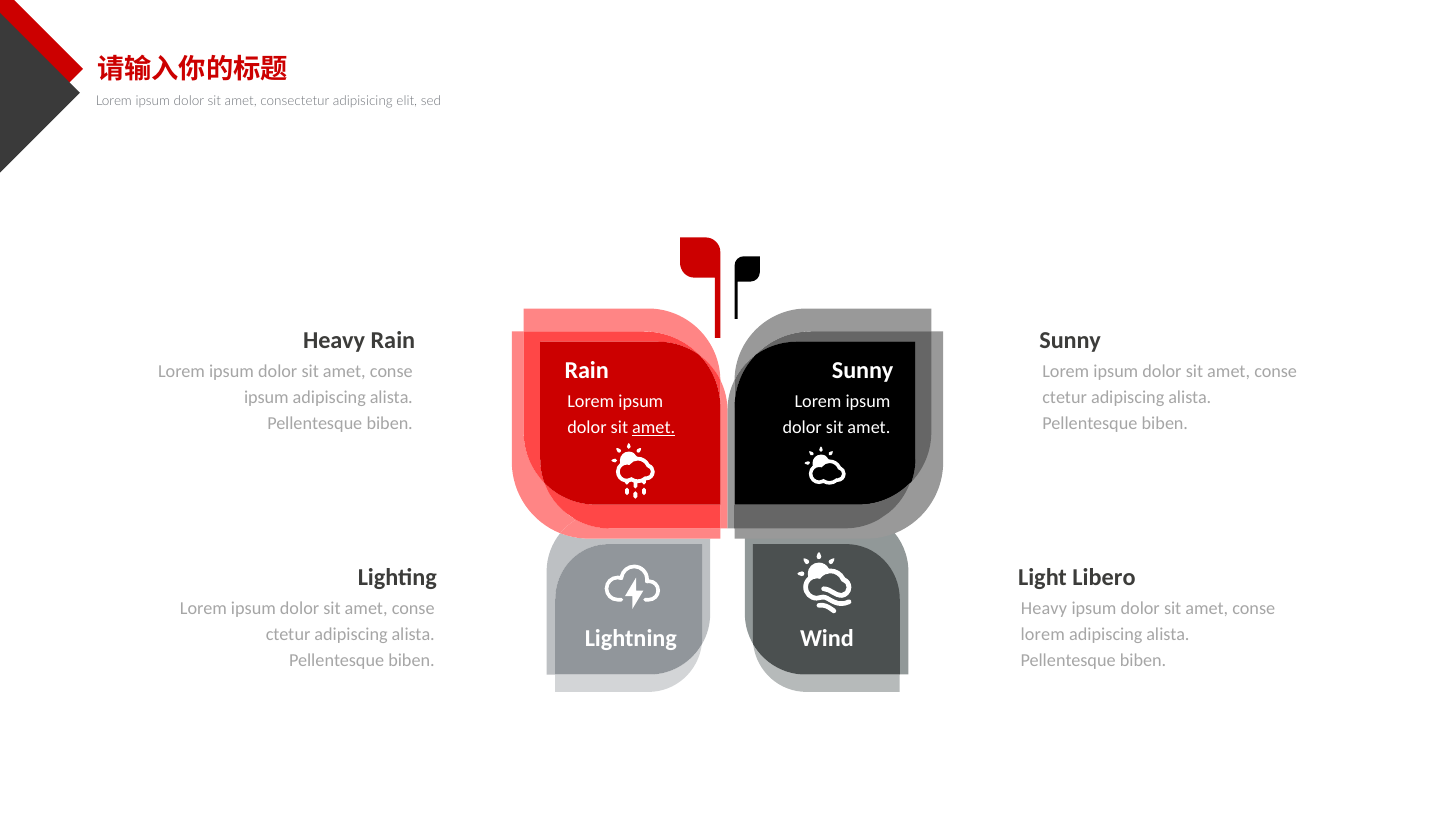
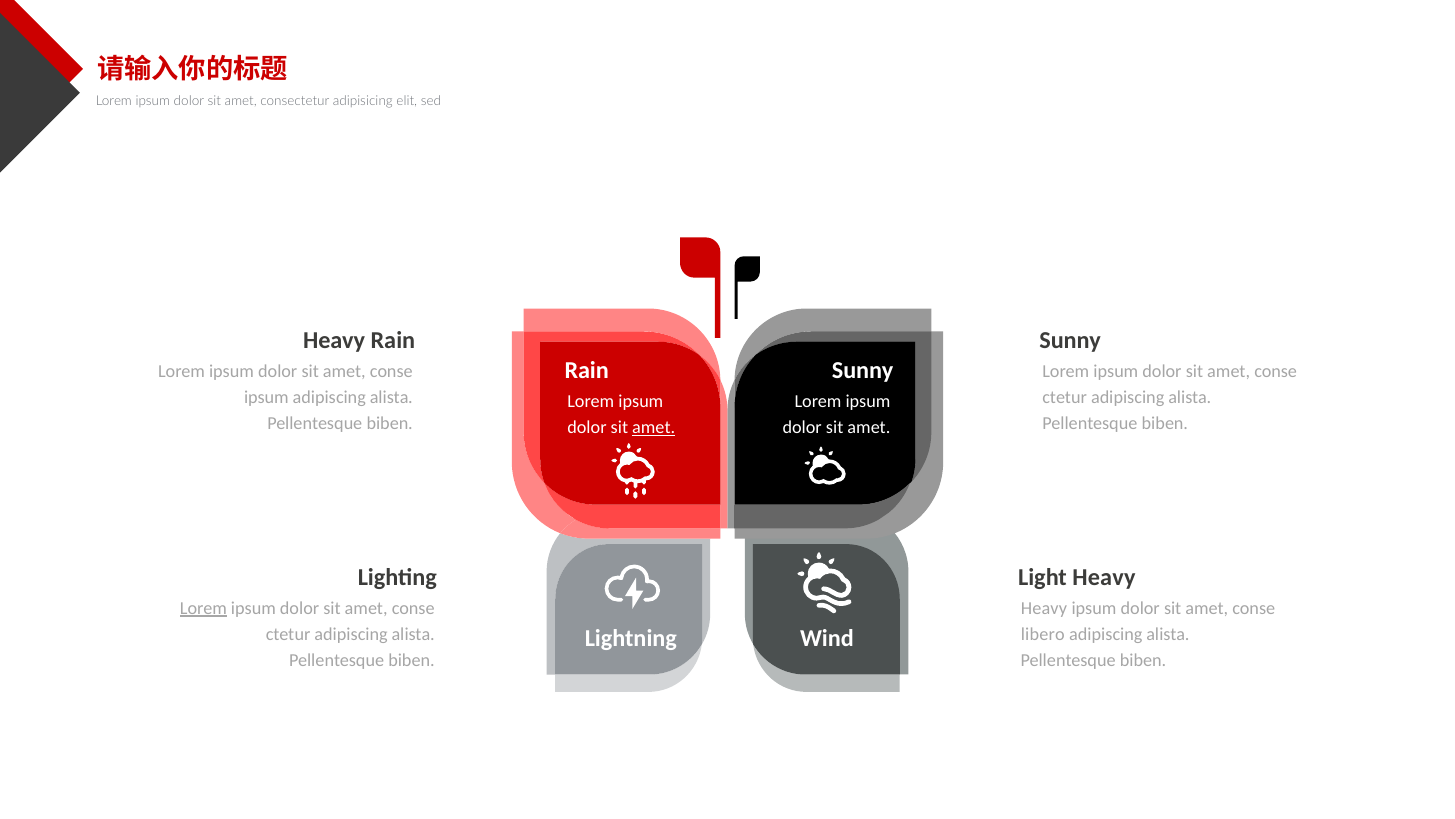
Light Libero: Libero -> Heavy (1104, 577)
Lorem underline: none -> present (203, 608)
lorem: lorem -> libero (1043, 634)
